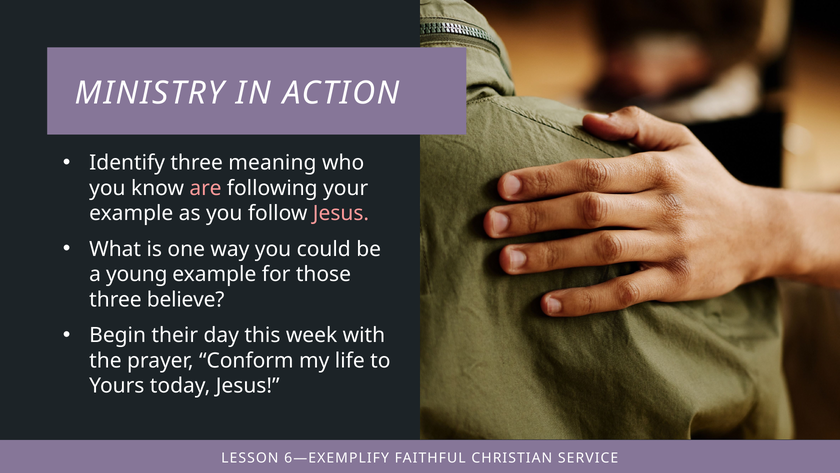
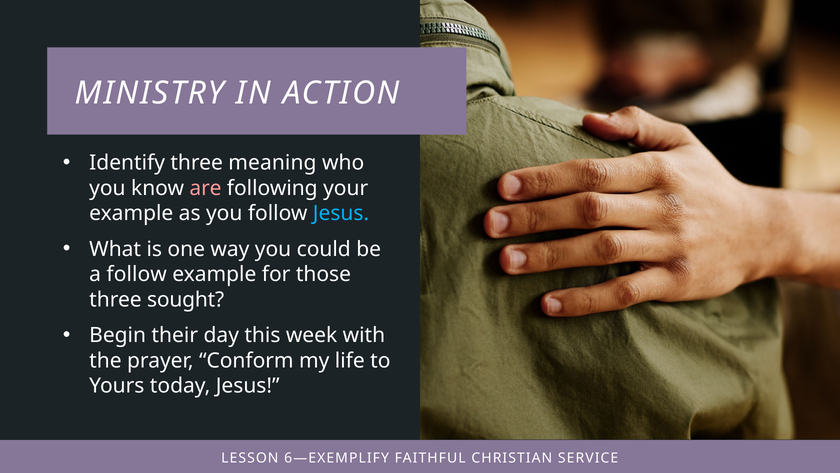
Jesus colour: pink -> light blue (341, 213)
a young: young -> follow (137, 274)
believe: believe -> sought (186, 299)
